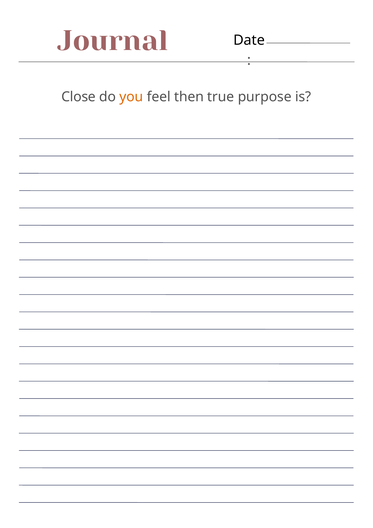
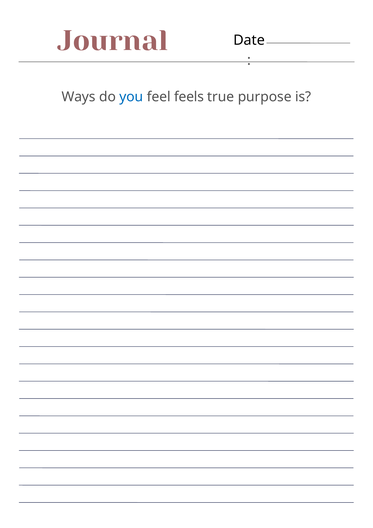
Close: Close -> Ways (79, 97)
you colour: orange -> blue (131, 97)
then: then -> feels (189, 97)
